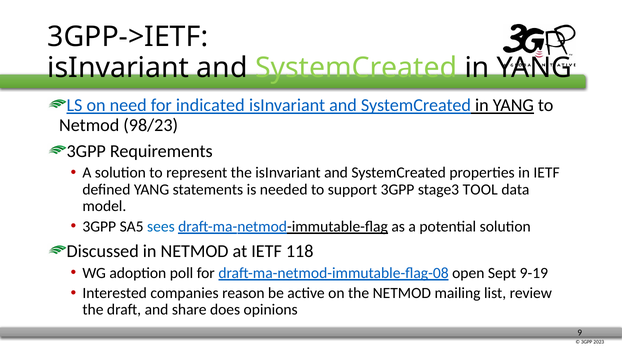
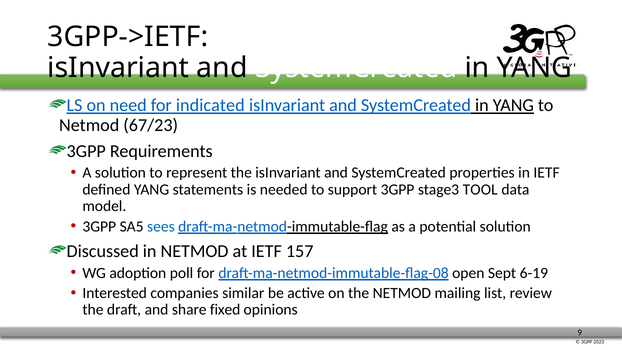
SystemCreated colour: light green -> white (356, 68)
98/23: 98/23 -> 67/23 (151, 125)
118: 118 -> 157 (300, 251)
9-19: 9-19 -> 6-19 (534, 273)
reason: reason -> similar (243, 293)
does: does -> fixed (225, 310)
